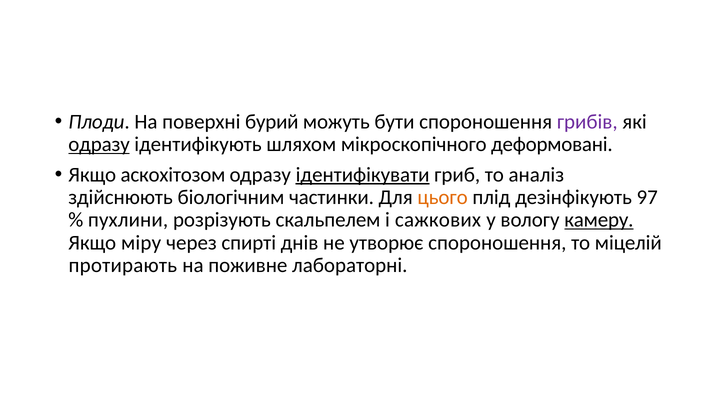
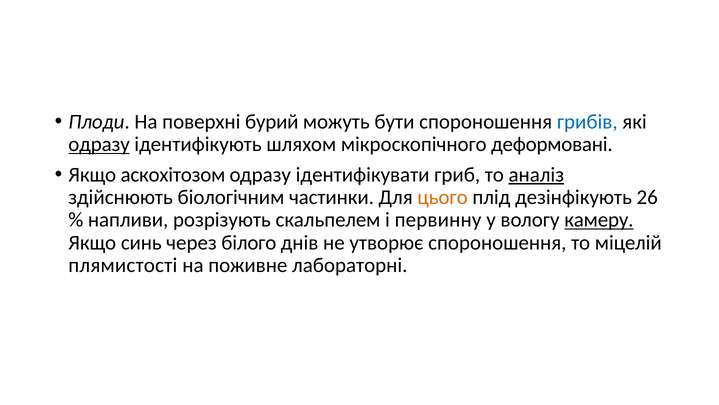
грибів colour: purple -> blue (587, 122)
ідентифікувати underline: present -> none (363, 174)
аналіз underline: none -> present (536, 174)
97: 97 -> 26 (647, 197)
пухлини: пухлини -> напливи (128, 220)
сажкових: сажкових -> первинну (438, 220)
міру: міру -> синь (141, 242)
спирті: спирті -> білого (249, 242)
протирають: протирають -> плямистості (123, 265)
